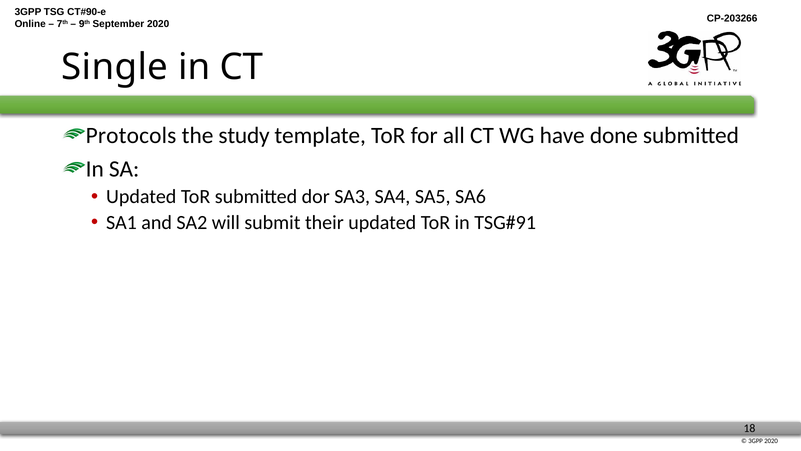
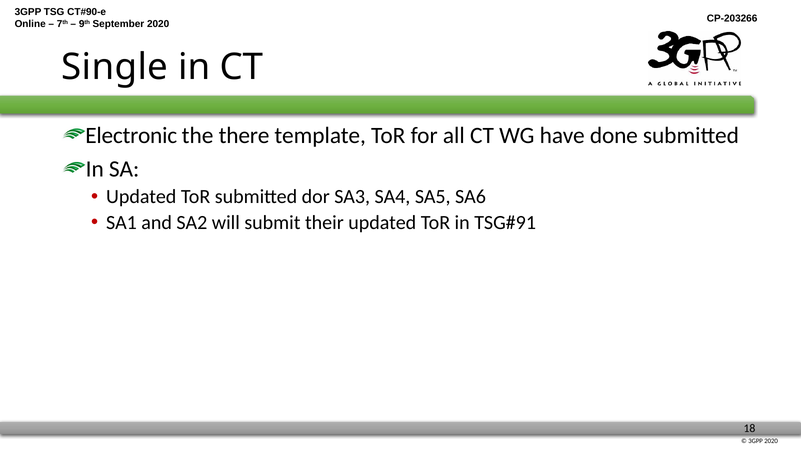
Protocols: Protocols -> Electronic (131, 135)
study: study -> there (244, 135)
